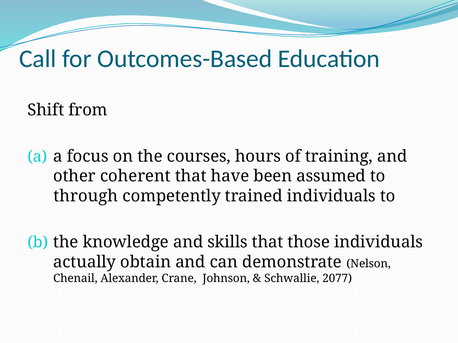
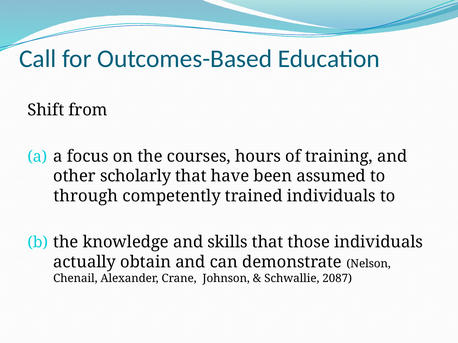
coherent: coherent -> scholarly (136, 176)
2077: 2077 -> 2087 (337, 279)
